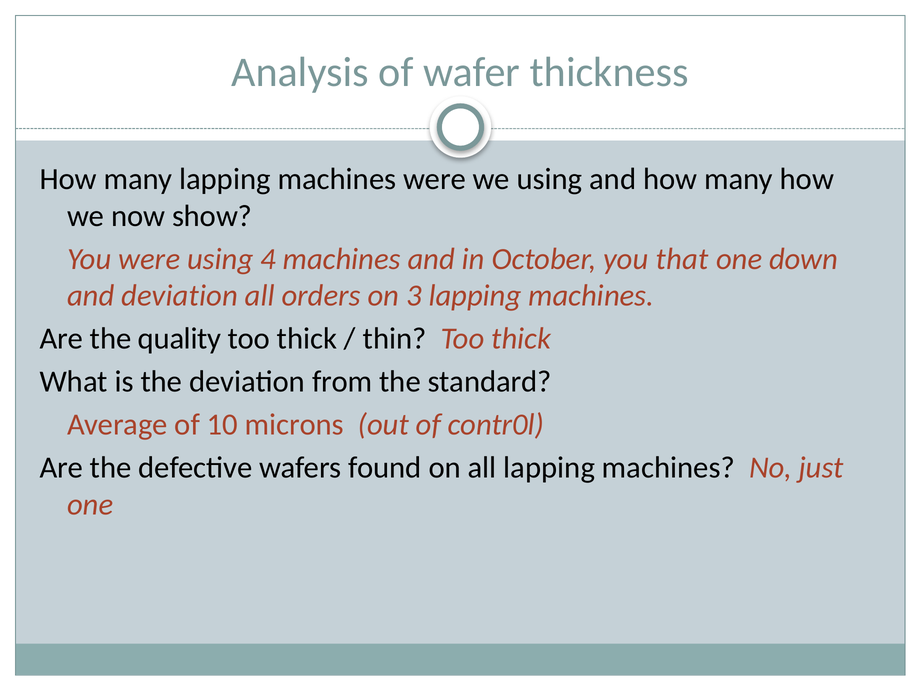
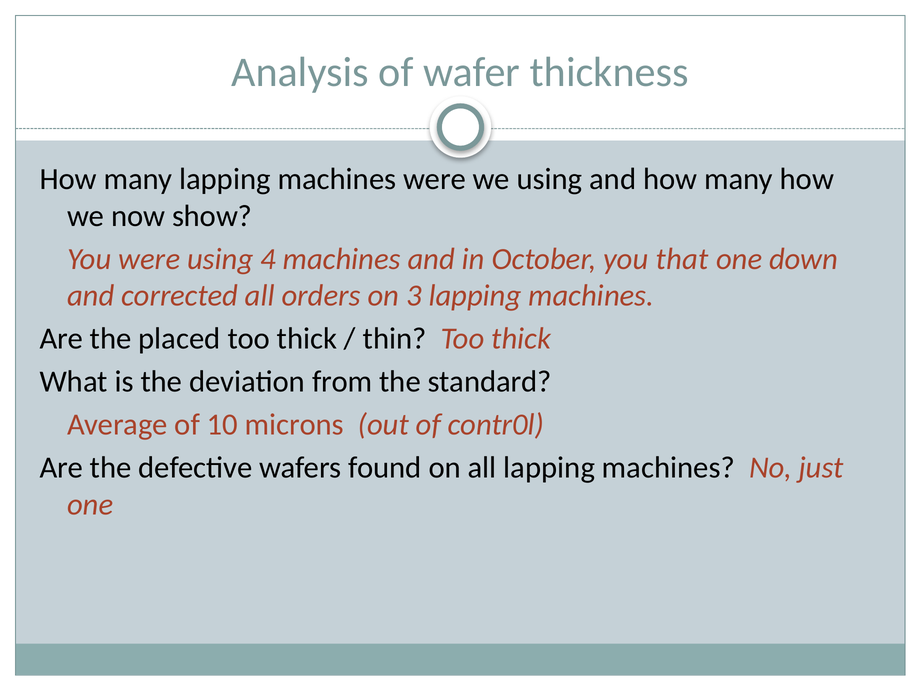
and deviation: deviation -> corrected (180, 296)
quality: quality -> placed (179, 339)
